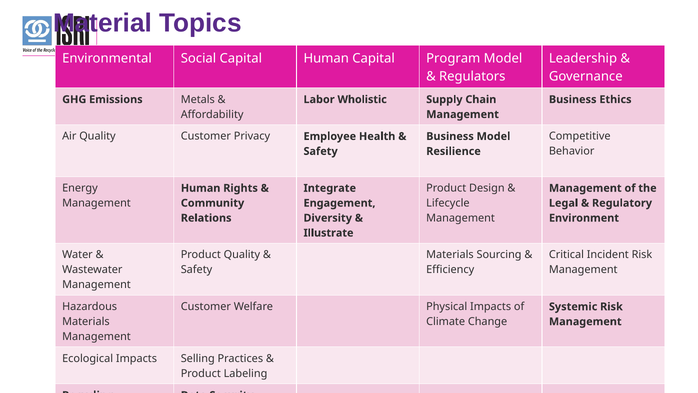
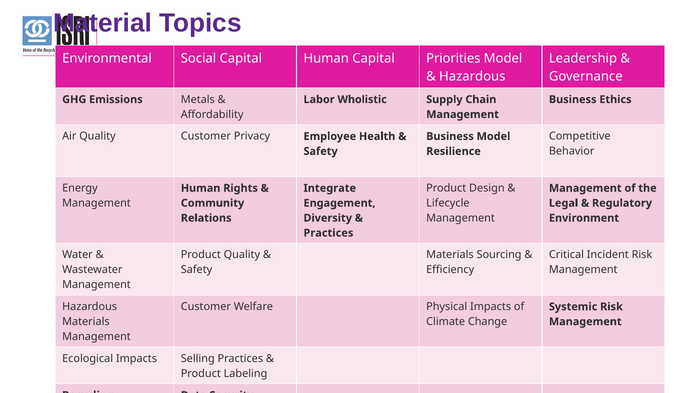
Program: Program -> Priorities (453, 58)
Regulators: Regulators -> Hazardous (472, 76)
Illustrate: Illustrate -> Practices (328, 233)
